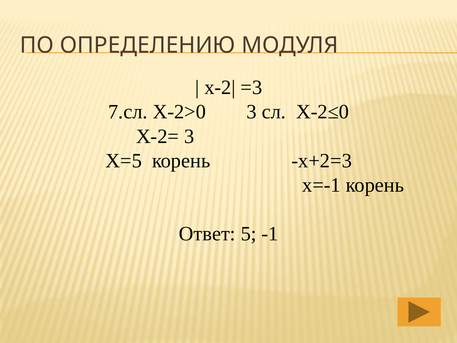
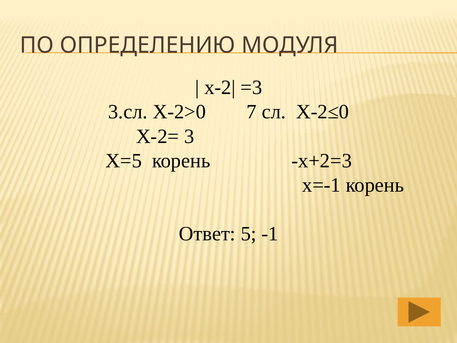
7.сл: 7.сл -> 3.сл (128, 112)
Х-2>0 3: 3 -> 7 (252, 112)
